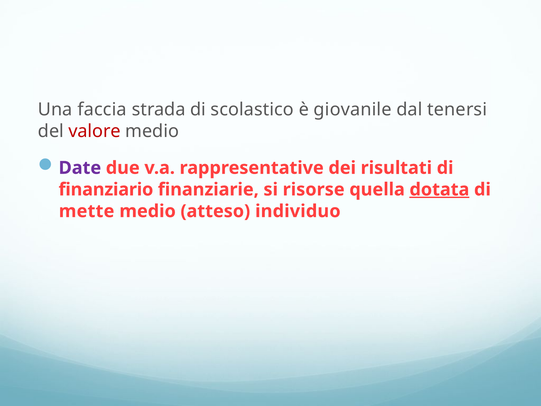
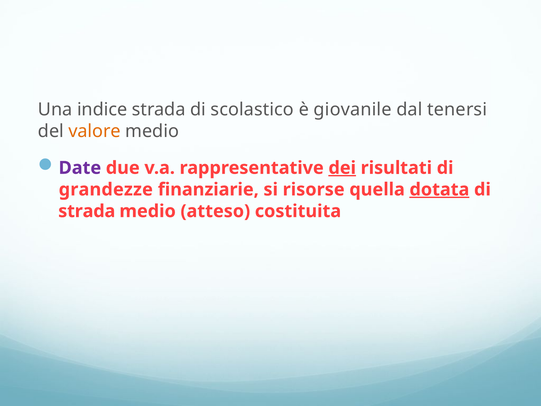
faccia: faccia -> indice (102, 109)
valore colour: red -> orange (95, 131)
dei underline: none -> present (342, 168)
finanziario: finanziario -> grandezze (106, 189)
mette: mette -> strada (87, 211)
individuo: individuo -> costituita (298, 211)
